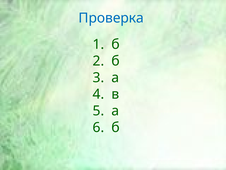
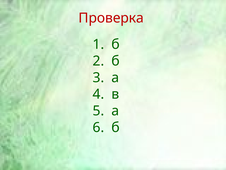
Проверка colour: blue -> red (111, 18)
